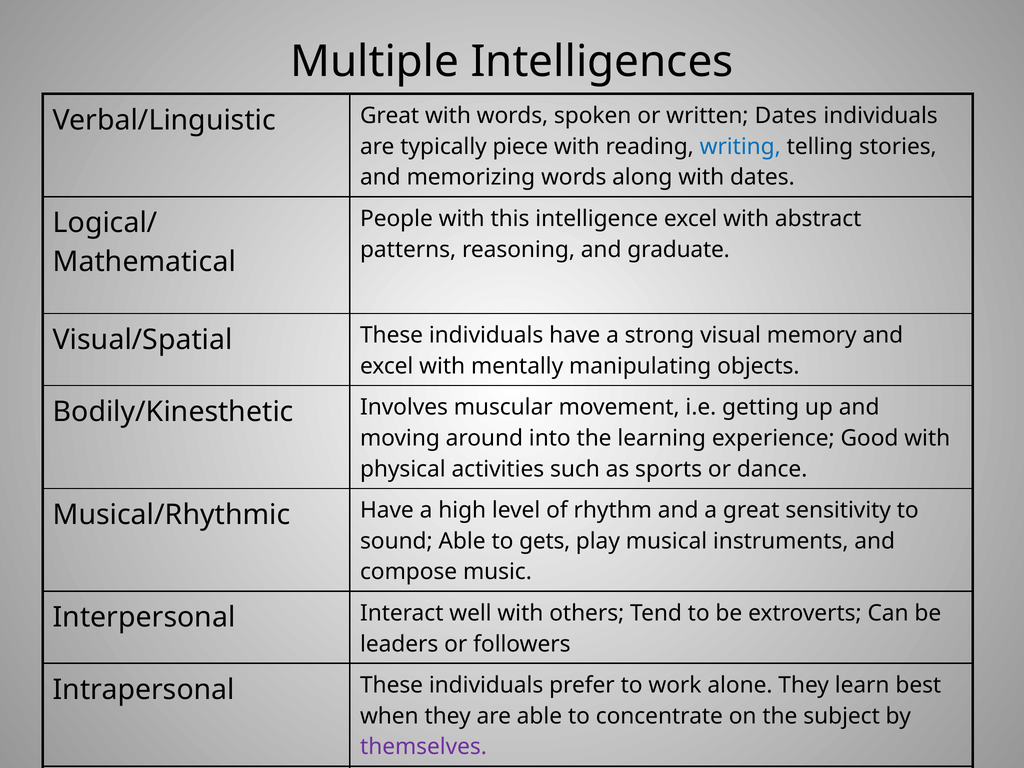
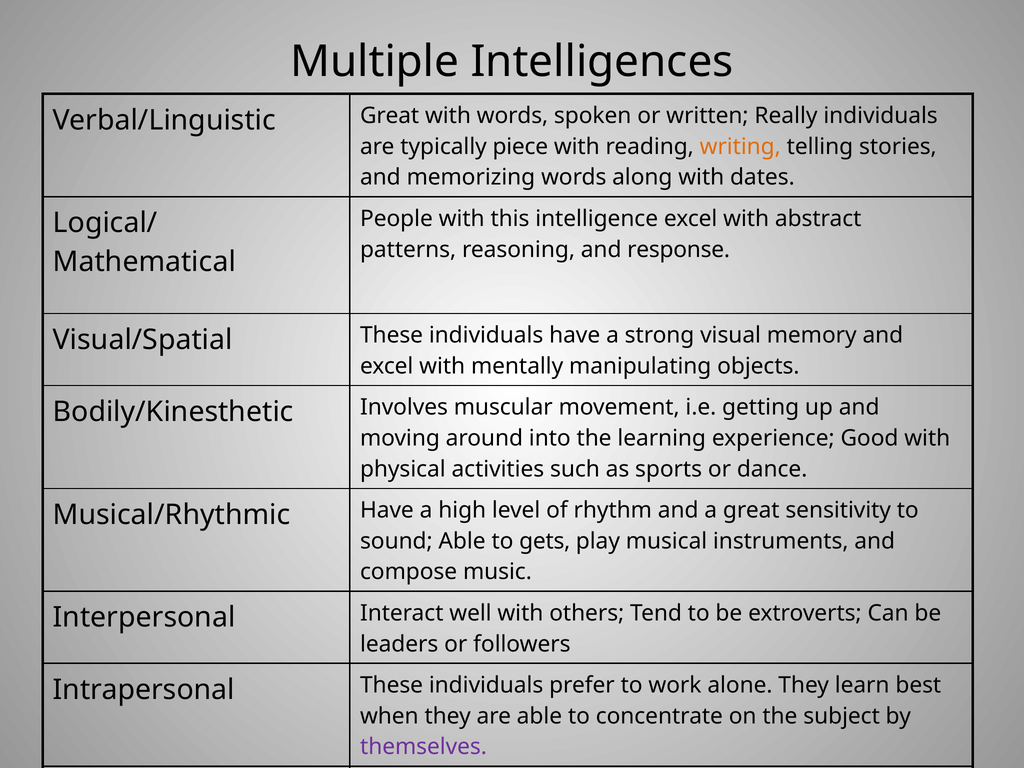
written Dates: Dates -> Really (786, 116)
writing colour: blue -> orange (740, 147)
graduate: graduate -> response (679, 250)
